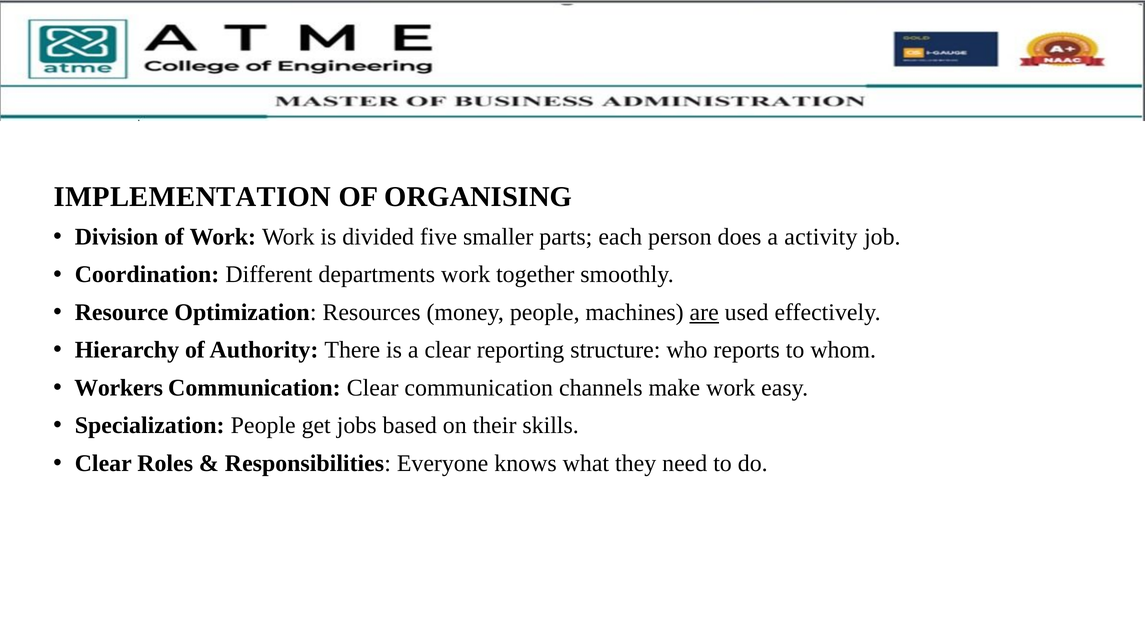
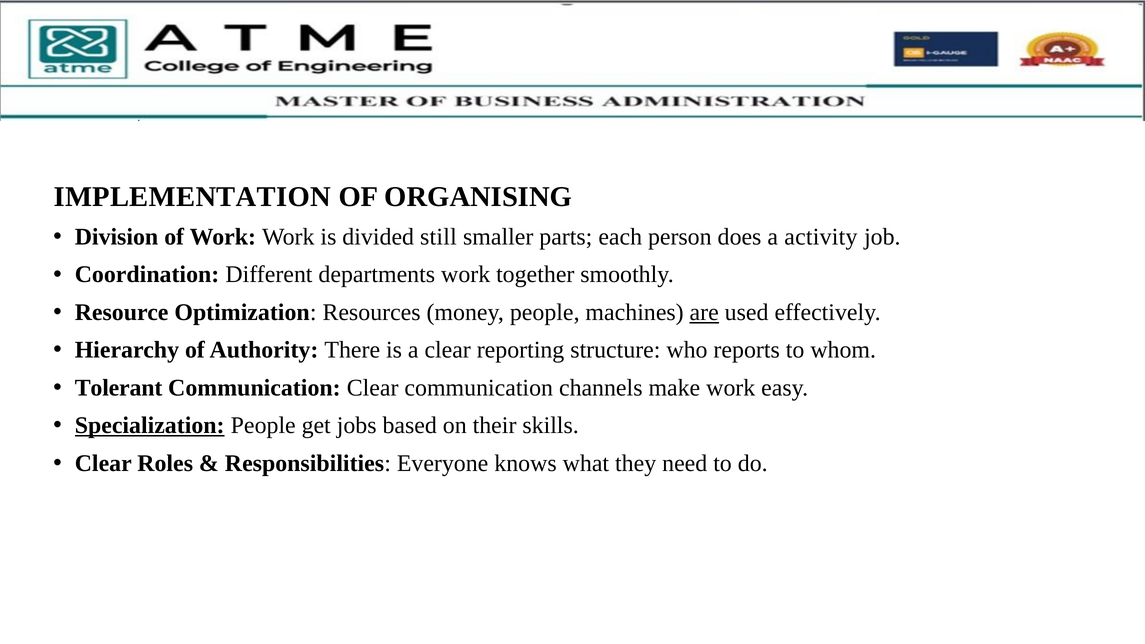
five: five -> still (438, 237)
Workers: Workers -> Tolerant (119, 388)
Specialization underline: none -> present (150, 426)
